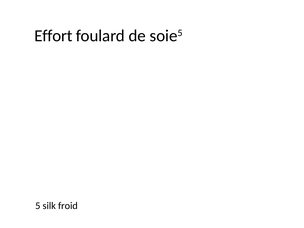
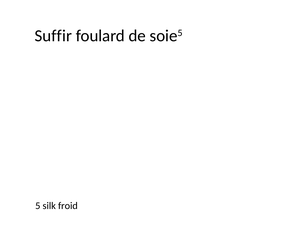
Effort: Effort -> Suffir (53, 36)
